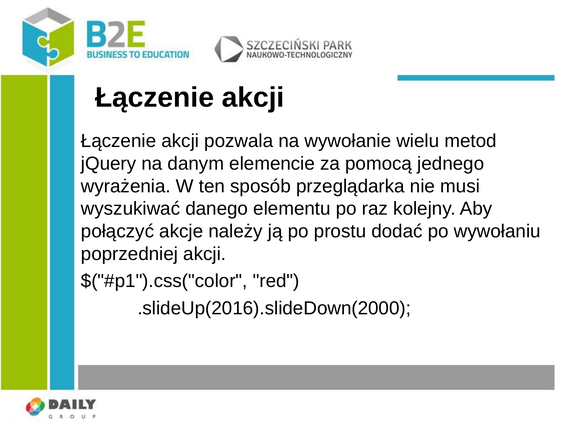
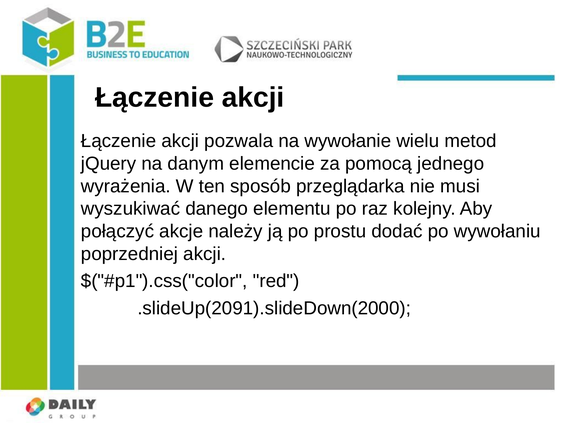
.slideUp(2016).slideDown(2000: .slideUp(2016).slideDown(2000 -> .slideUp(2091).slideDown(2000 (274, 308)
